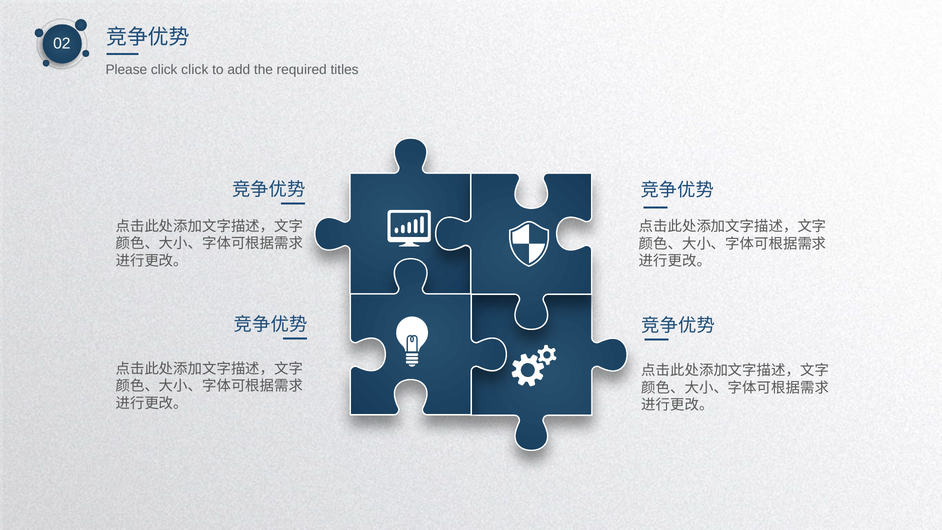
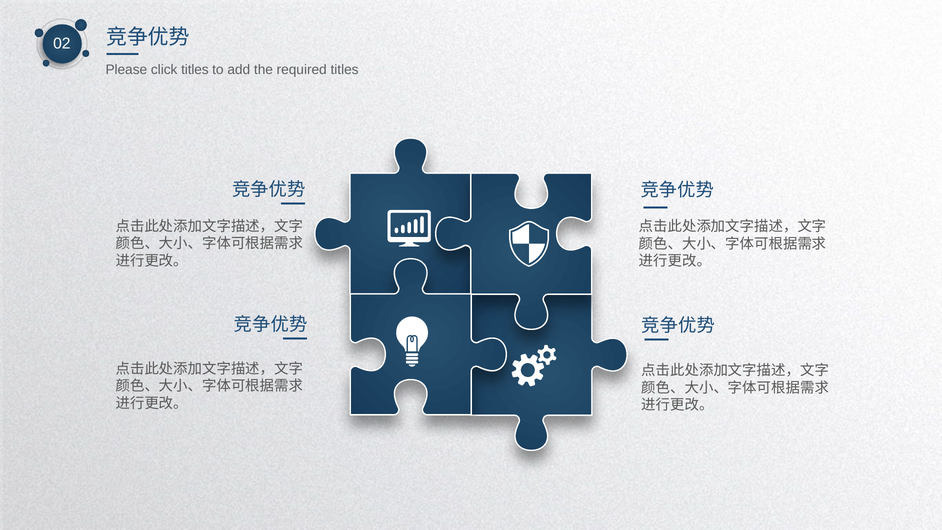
click click: click -> titles (195, 70)
